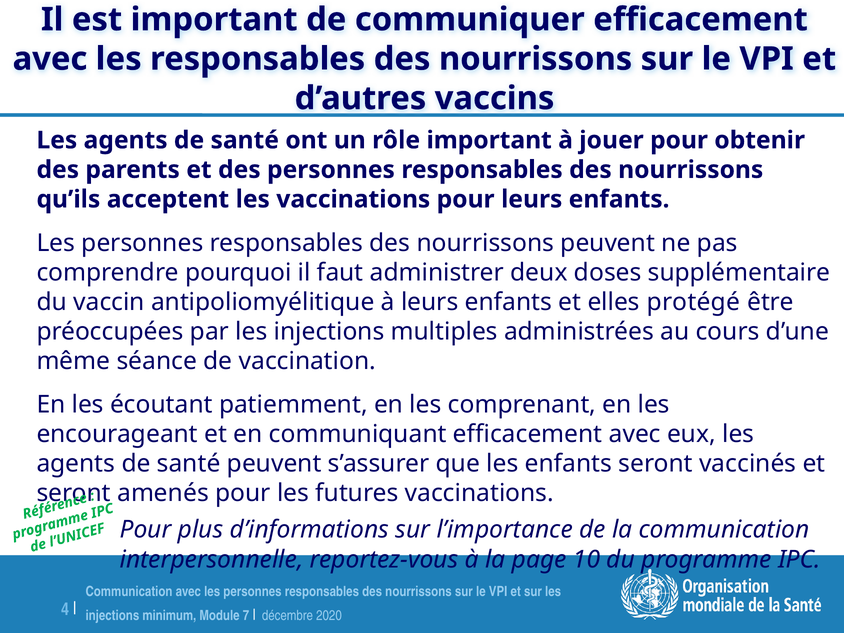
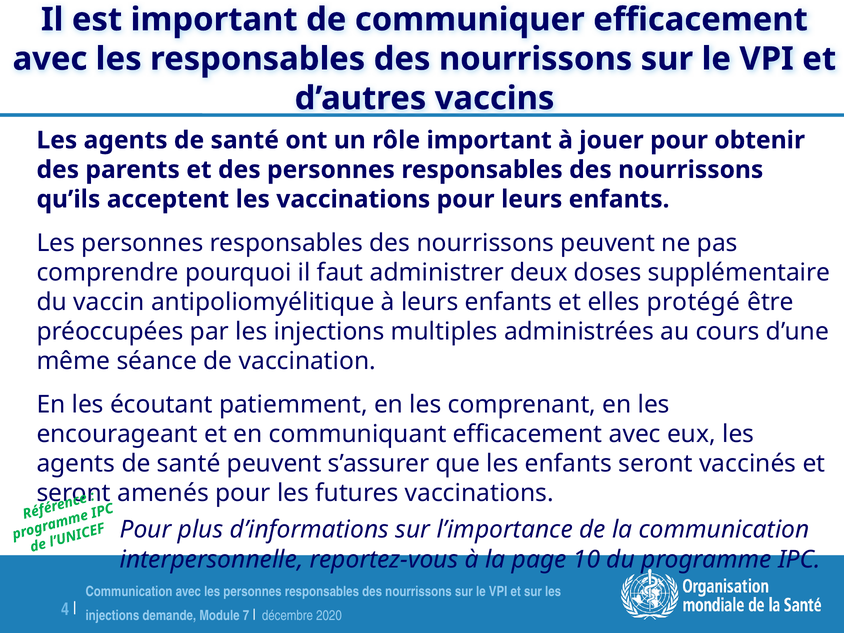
minimum: minimum -> demande (169, 616)
